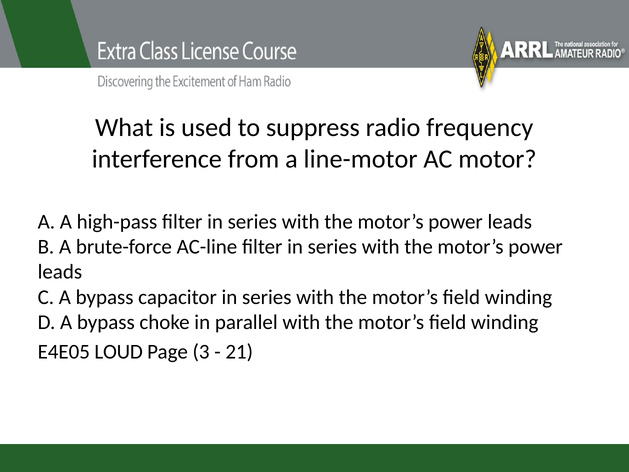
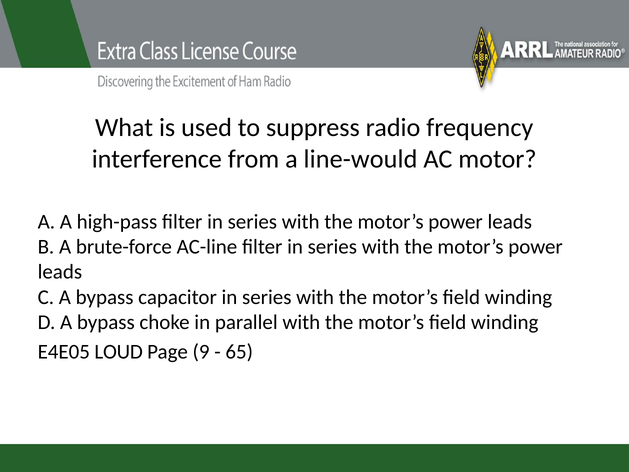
line-motor: line-motor -> line-would (361, 159)
3: 3 -> 9 (201, 352)
21: 21 -> 65 (239, 352)
